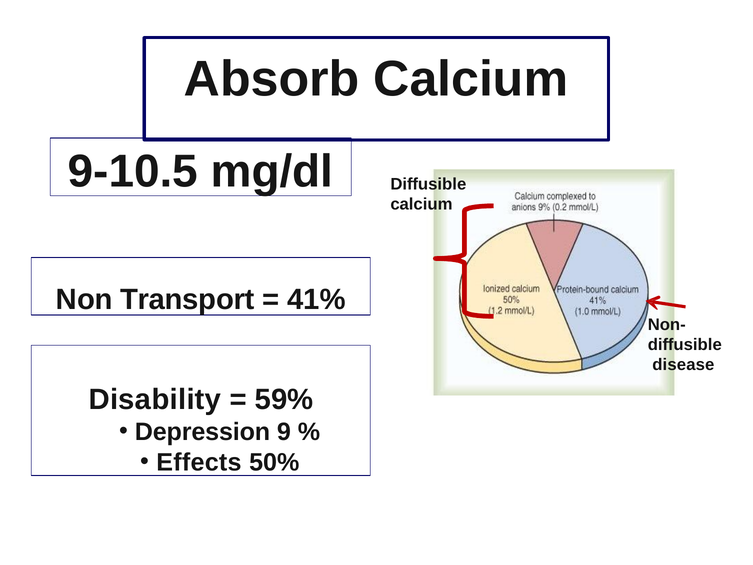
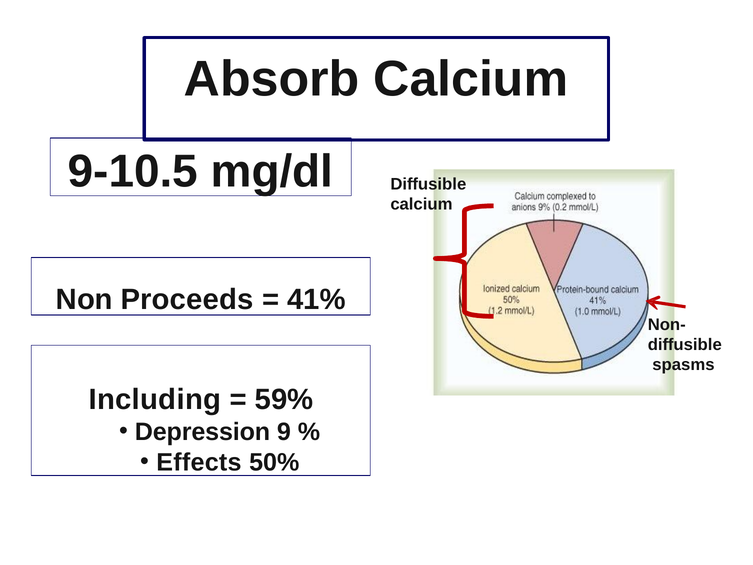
Transport: Transport -> Proceeds (187, 299)
disease: disease -> spasms (683, 365)
Disability: Disability -> Including (155, 399)
